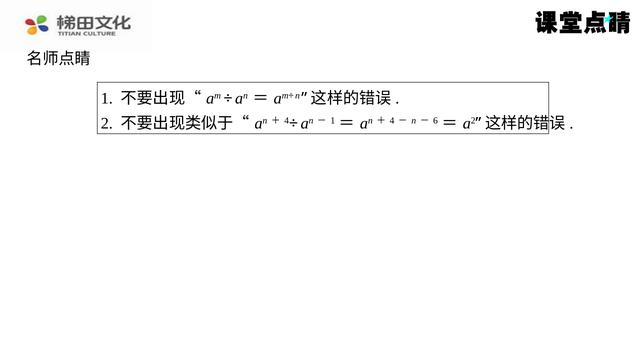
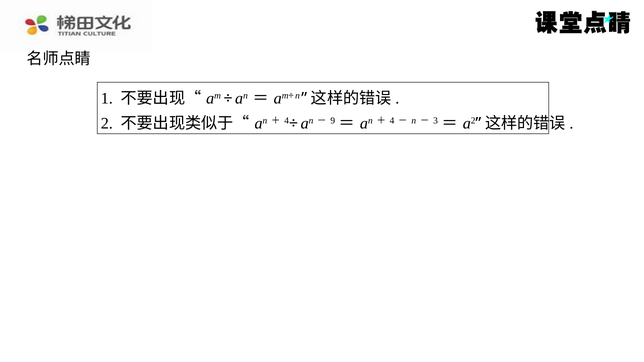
1: 1 -> 9 (333, 121)
6: 6 -> 3 (436, 121)
